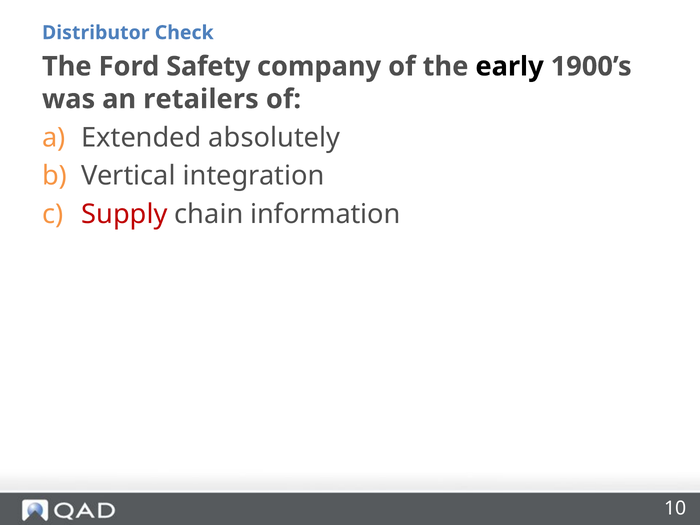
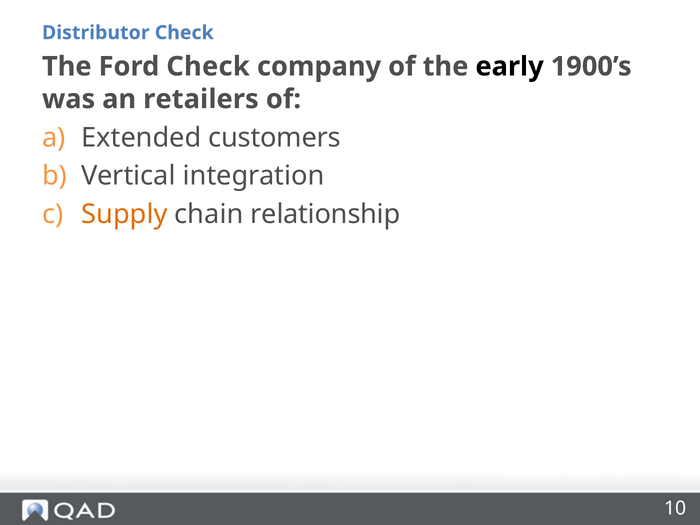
Ford Safety: Safety -> Check (208, 66)
absolutely: absolutely -> customers (275, 138)
Supply colour: red -> orange (124, 214)
information: information -> relationship (325, 214)
